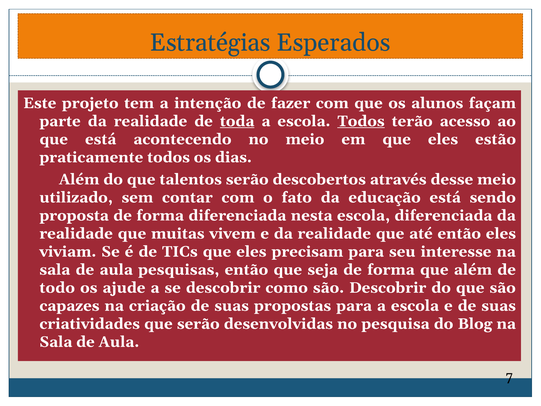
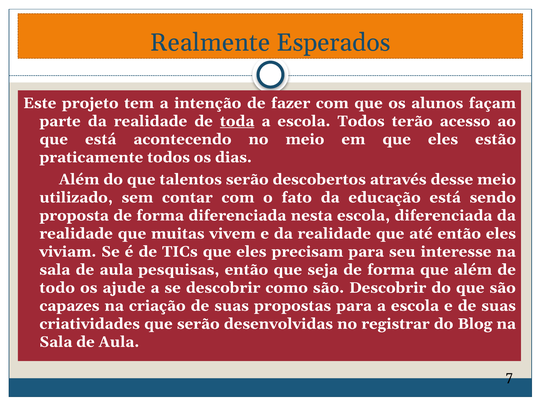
Estratégias: Estratégias -> Realmente (210, 43)
Todos underline: present -> none (361, 121)
pesquisa: pesquisa -> registrar (395, 324)
